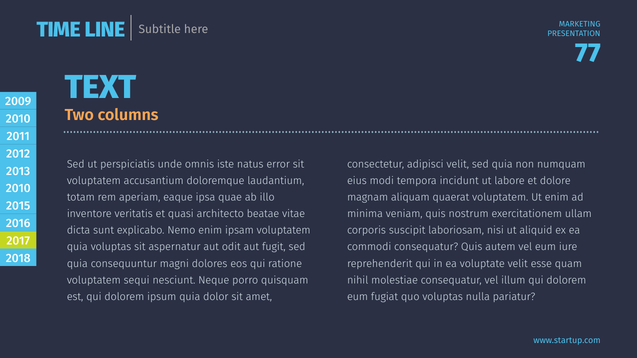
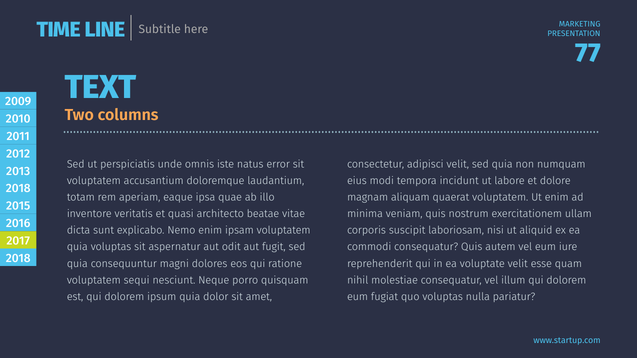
2010: 2010 -> 2018 (18, 189)
